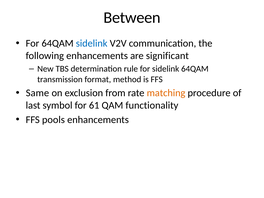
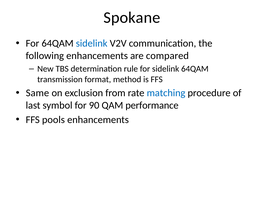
Between: Between -> Spokane (132, 18)
significant: significant -> compared (167, 56)
matching colour: orange -> blue (166, 93)
61: 61 -> 90 (94, 105)
functionality: functionality -> performance (152, 105)
